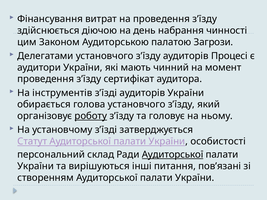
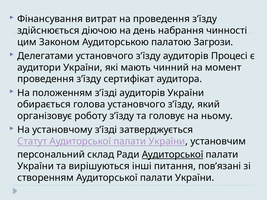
інструментів: інструментів -> положенням (62, 93)
роботу underline: present -> none (91, 116)
особистості: особистості -> установчим (218, 142)
